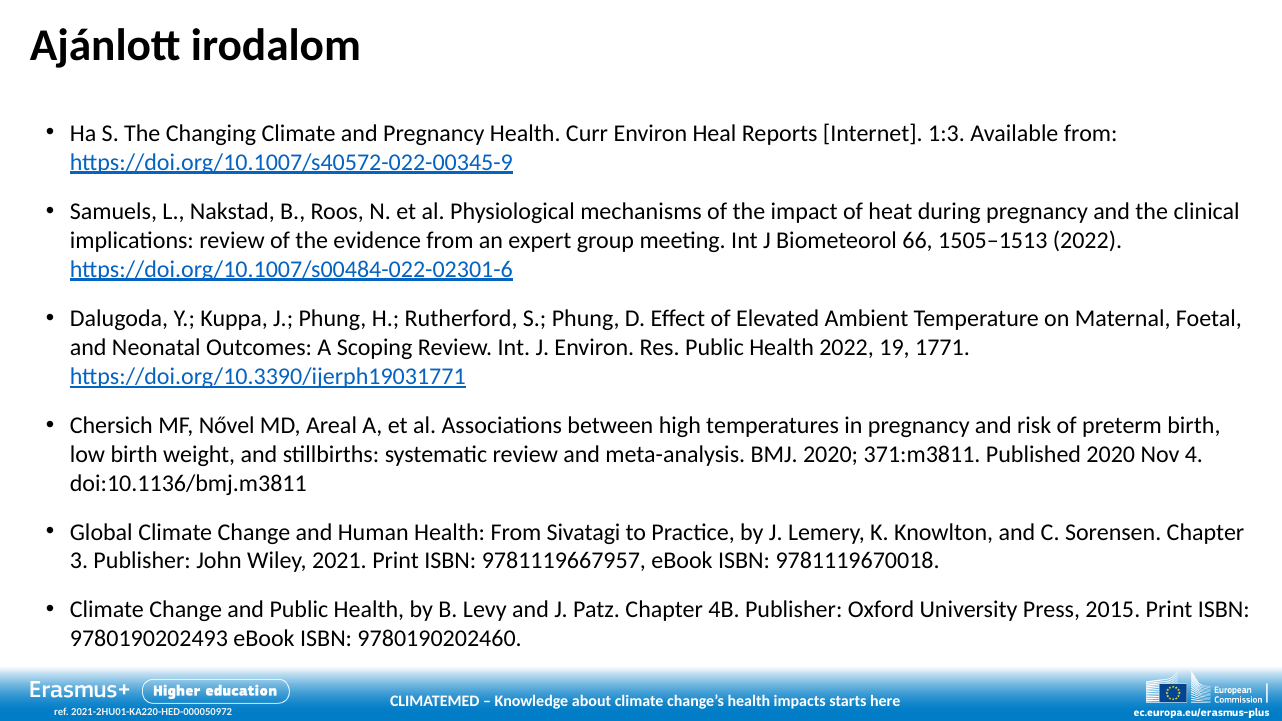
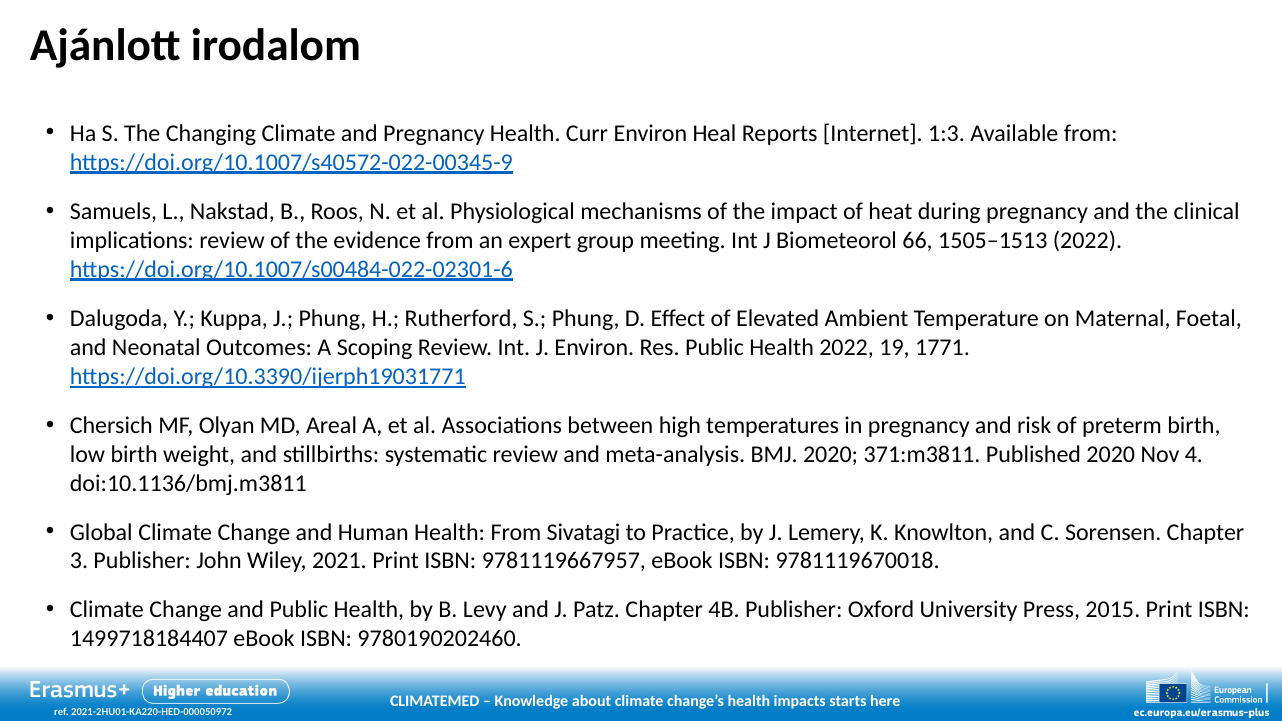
Nővel: Nővel -> Olyan (227, 426)
9780190202493: 9780190202493 -> 1499718184407 (149, 639)
